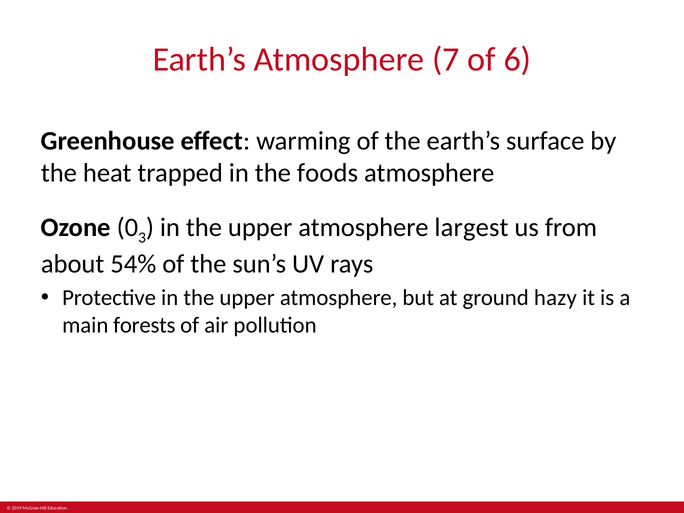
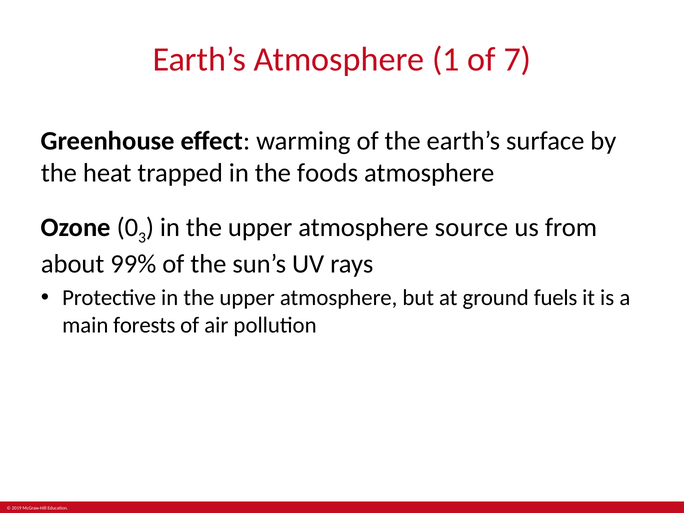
7: 7 -> 1 (446, 59)
6: 6 -> 7 (517, 59)
largest: largest -> source (471, 228)
54%: 54% -> 99% (133, 264)
hazy: hazy -> fuels (556, 298)
